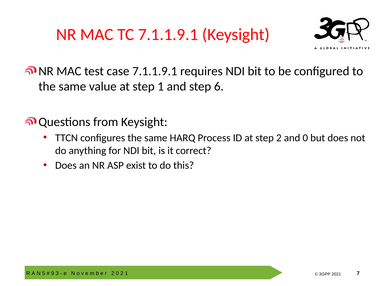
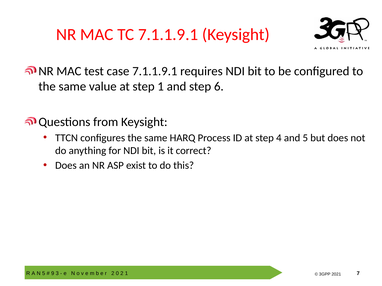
step 2: 2 -> 4 (279, 138)
and 0: 0 -> 5 (305, 138)
